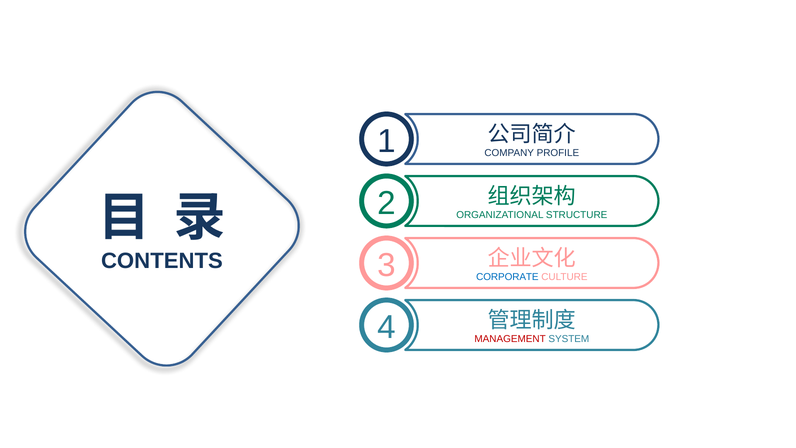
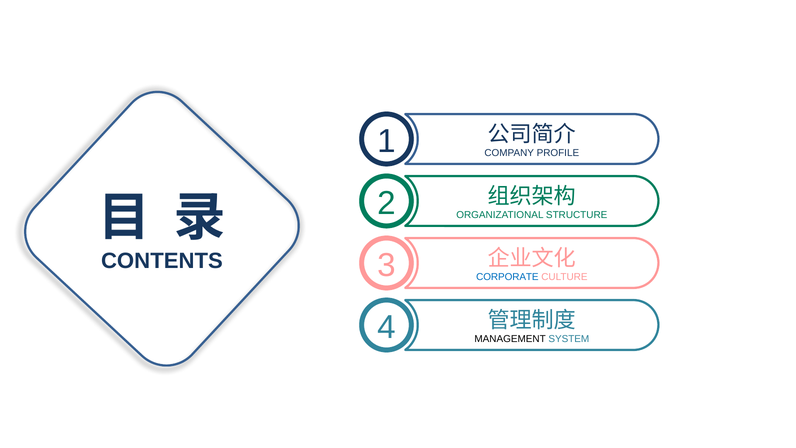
MANAGEMENT colour: red -> black (510, 339)
